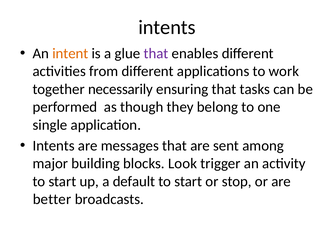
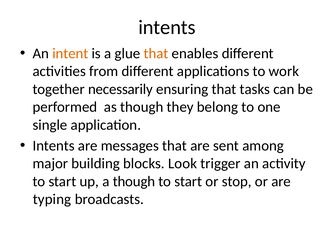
that colour: purple -> orange (156, 53)
a default: default -> though (134, 181)
better: better -> typing (52, 199)
